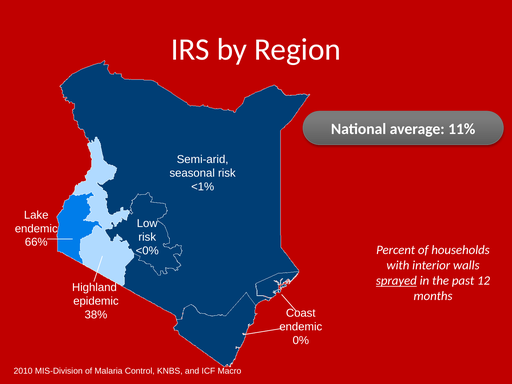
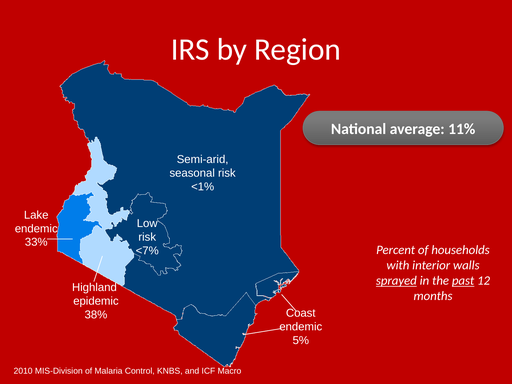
66%: 66% -> 33% (36, 242)
<0%: <0% -> <7% (147, 251)
past underline: none -> present (463, 281)
0%: 0% -> 5% (301, 340)
